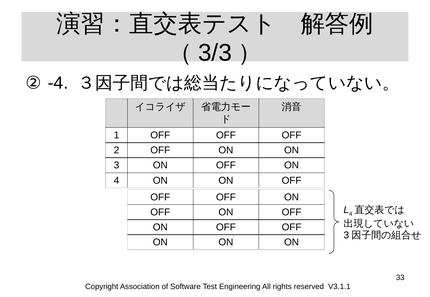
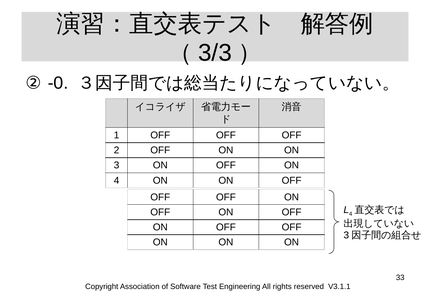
-4: -4 -> -0 (58, 83)
